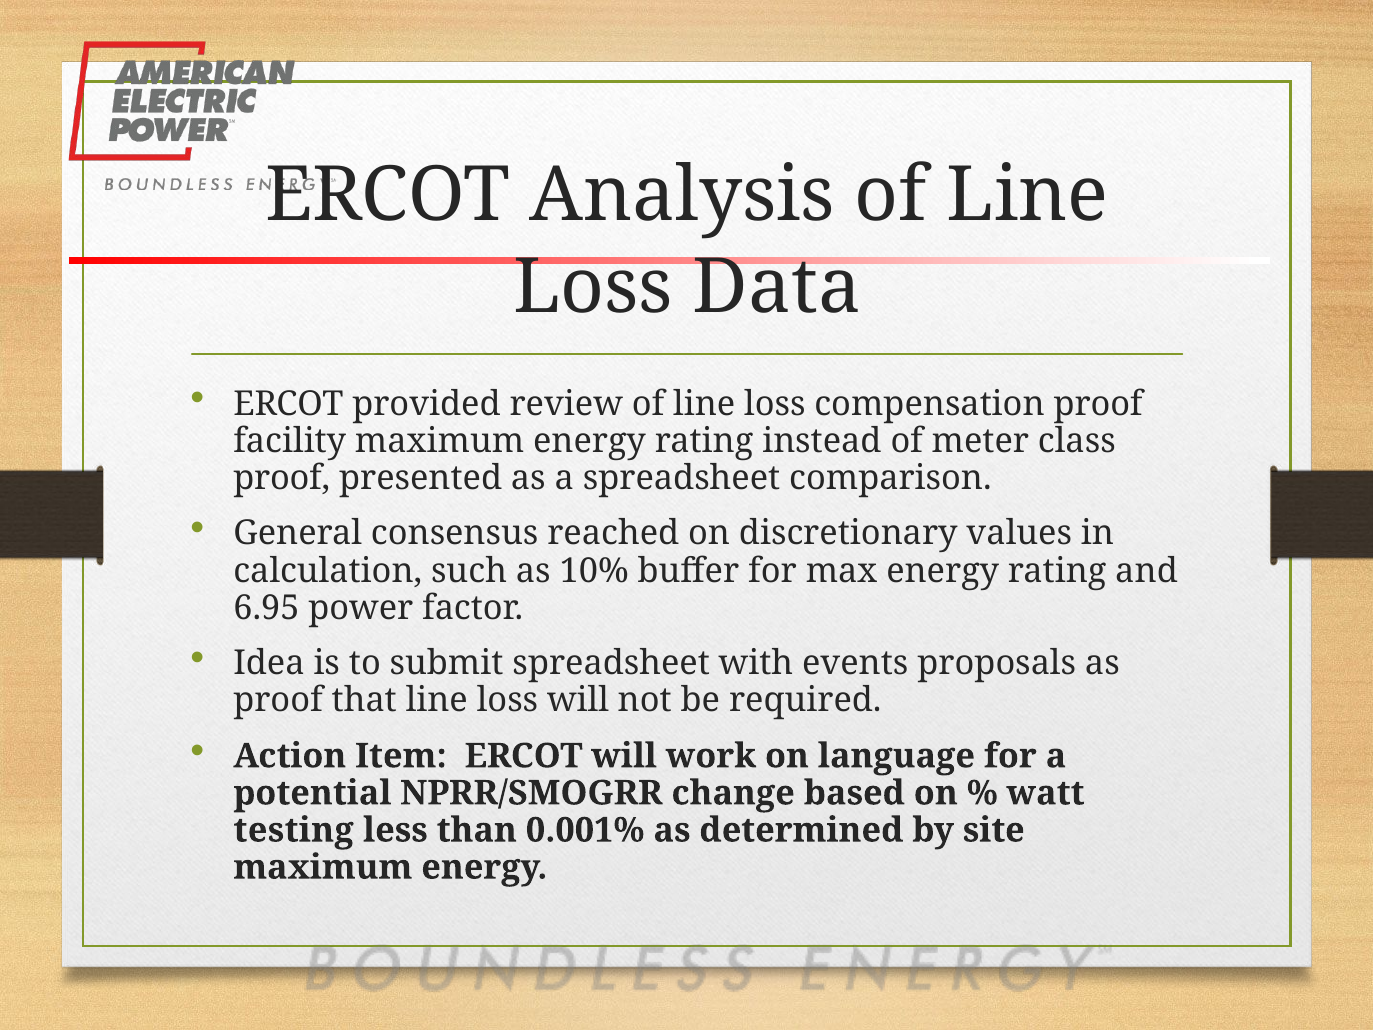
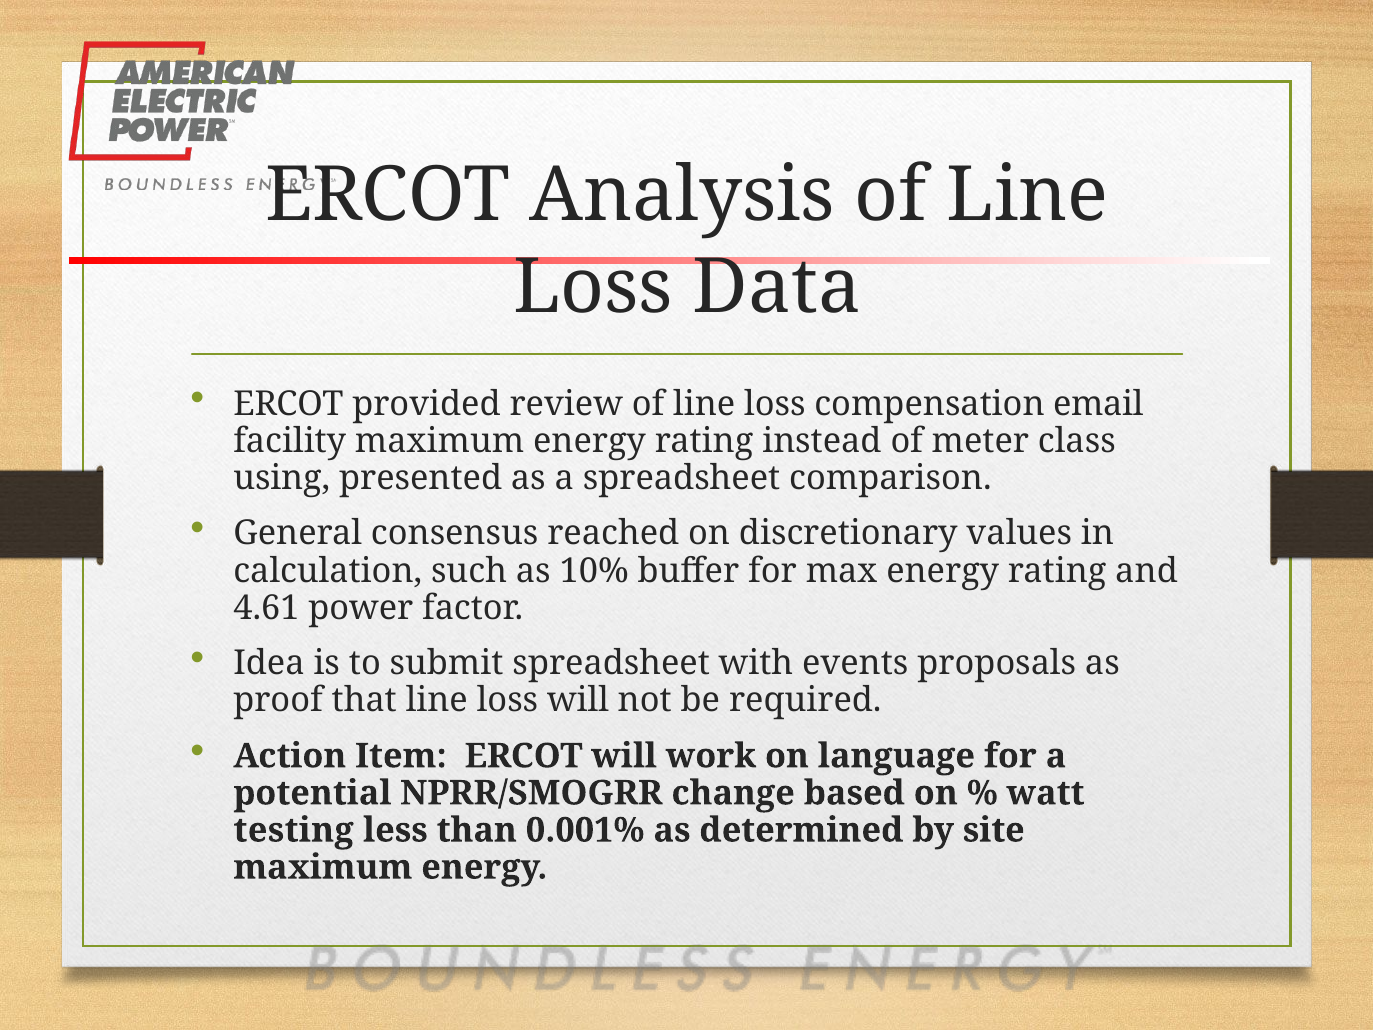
compensation proof: proof -> email (1098, 404)
proof: proof -> using (282, 478)
6.95: 6.95 -> 4.61 (266, 608)
